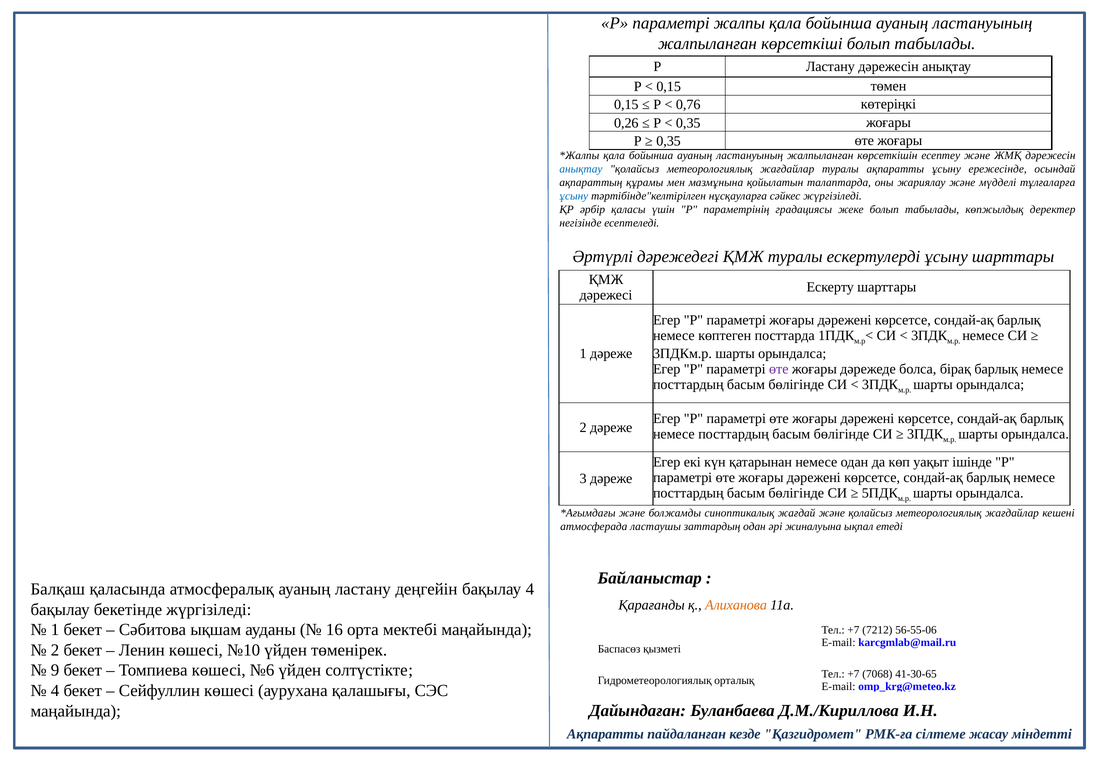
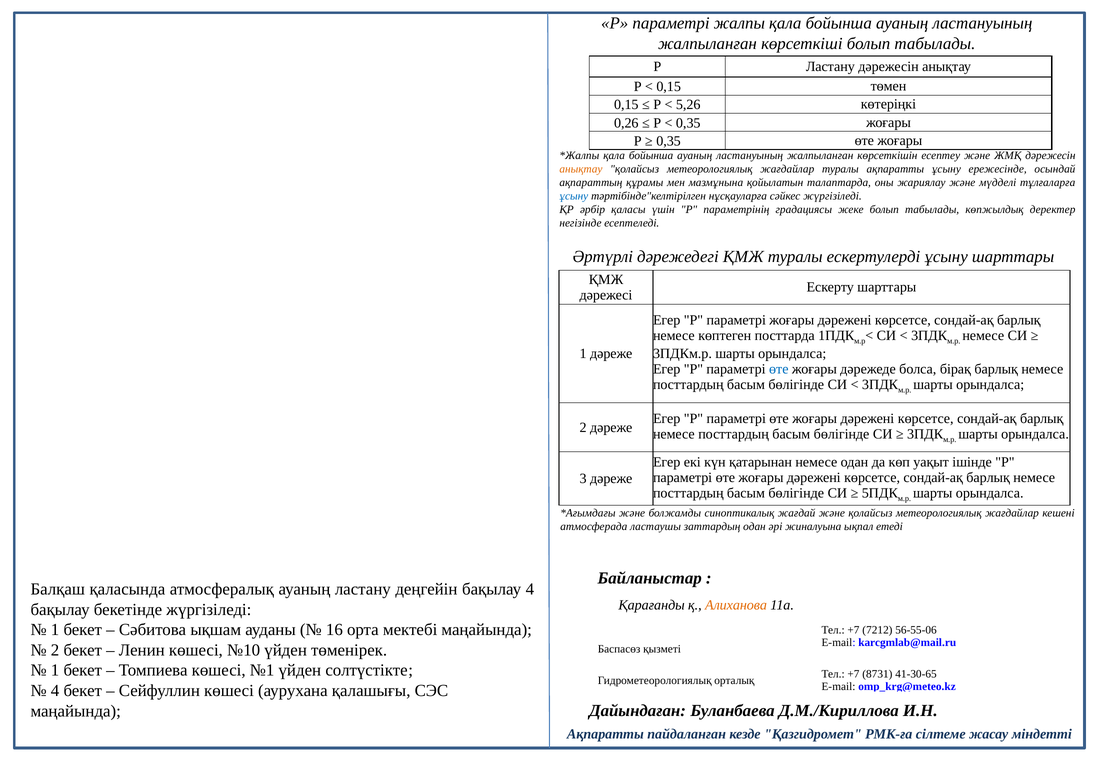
0,76: 0,76 -> 5,26 (688, 105)
анықтау colour: blue -> orange (581, 169)
өте colour: purple -> blue (779, 369)
9: 9 -> 1 (55, 670)
№6: №6 -> №1 (262, 670)
7068: 7068 -> 8731 (877, 674)
